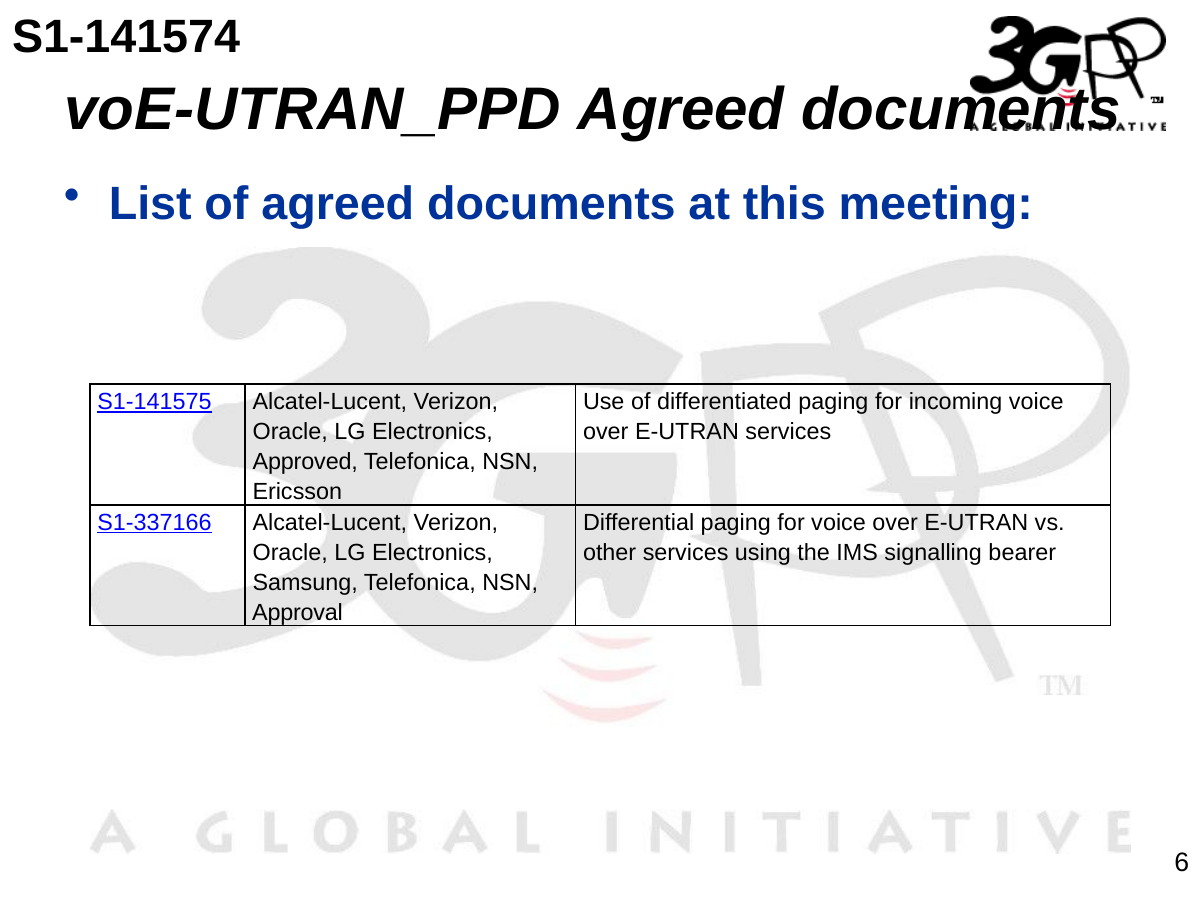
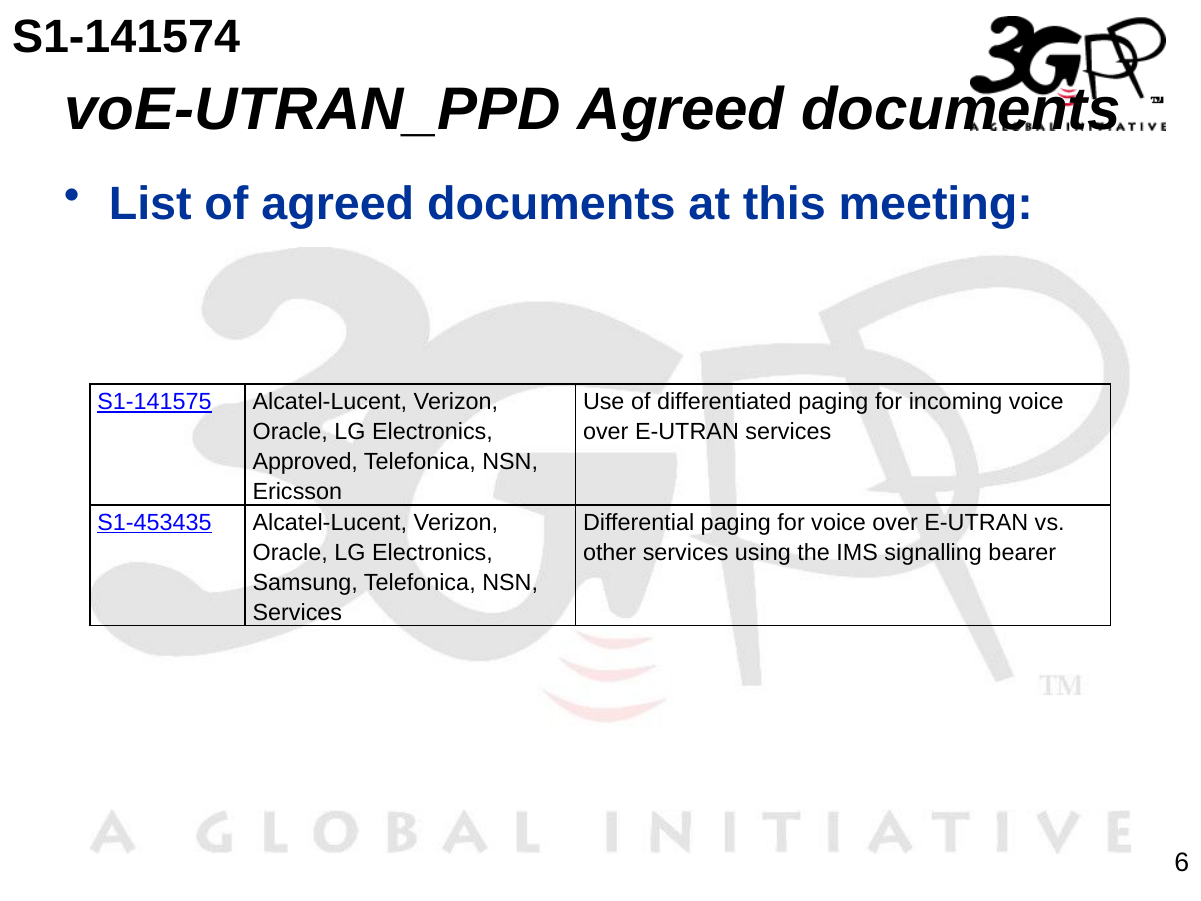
S1-337166: S1-337166 -> S1-453435 (154, 522)
Approval: Approval -> Services (297, 613)
